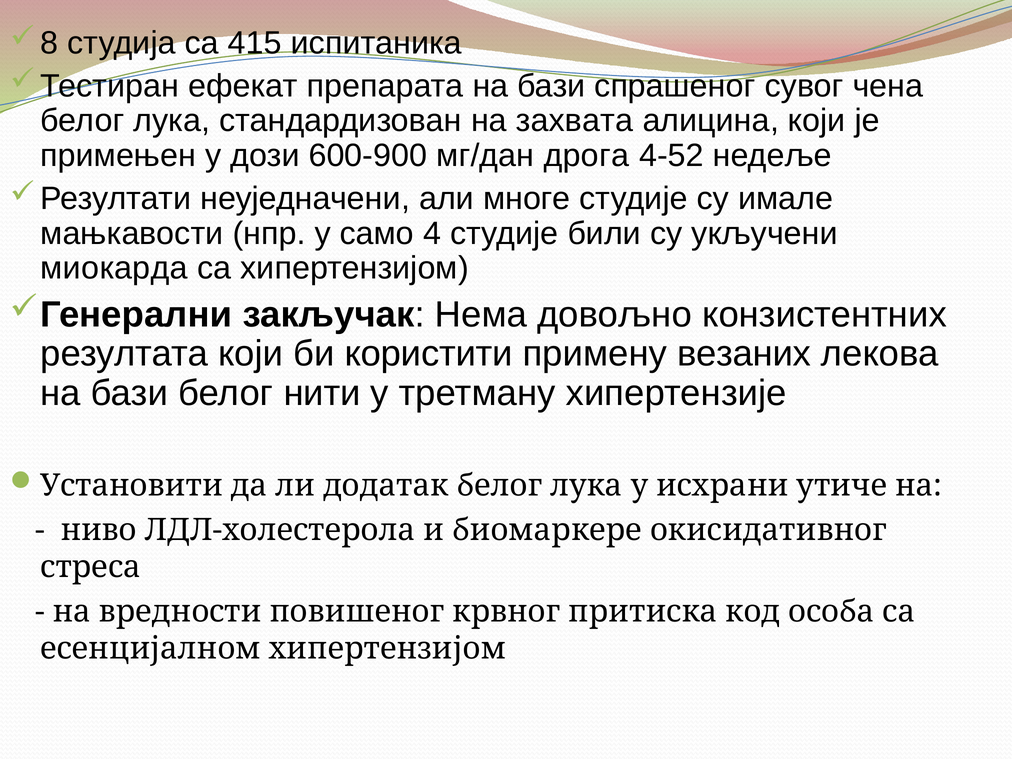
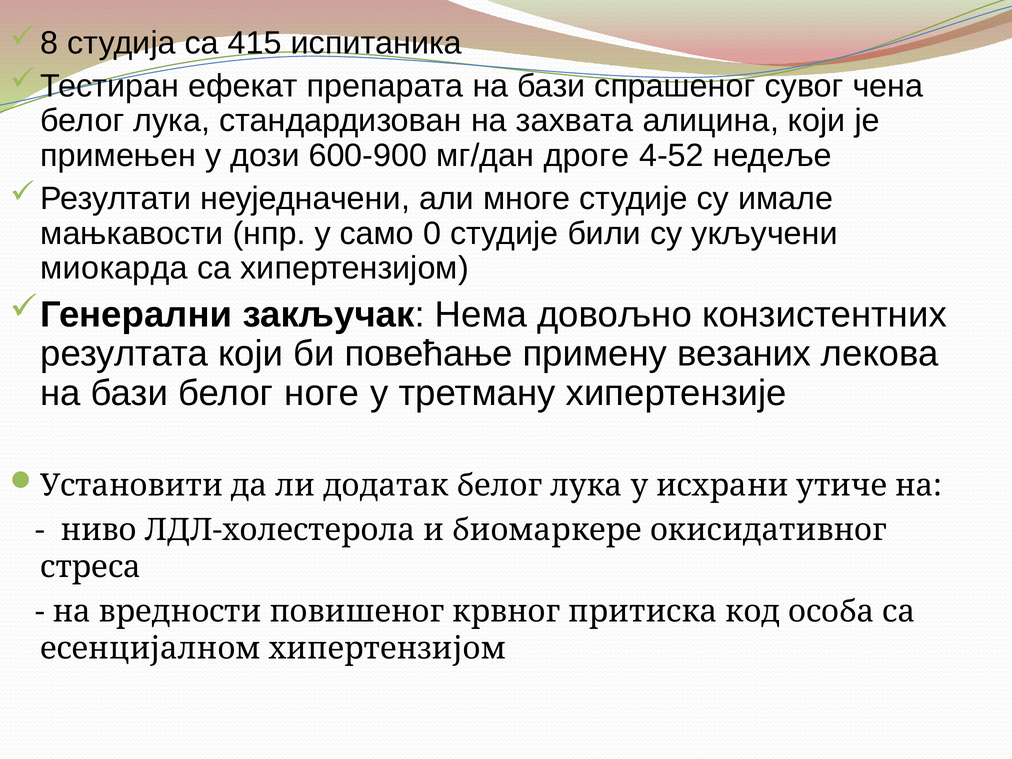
дрога: дрога -> дроге (586, 156)
4: 4 -> 0 (432, 233)
користити: користити -> повећање (429, 354)
нити: нити -> ноге (322, 393)
